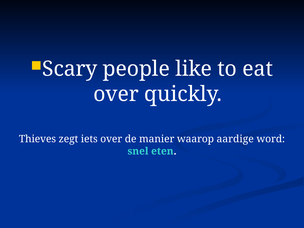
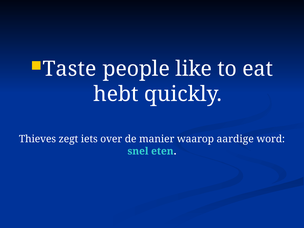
Scary: Scary -> Taste (70, 69)
over: over -> hebt (116, 94)
